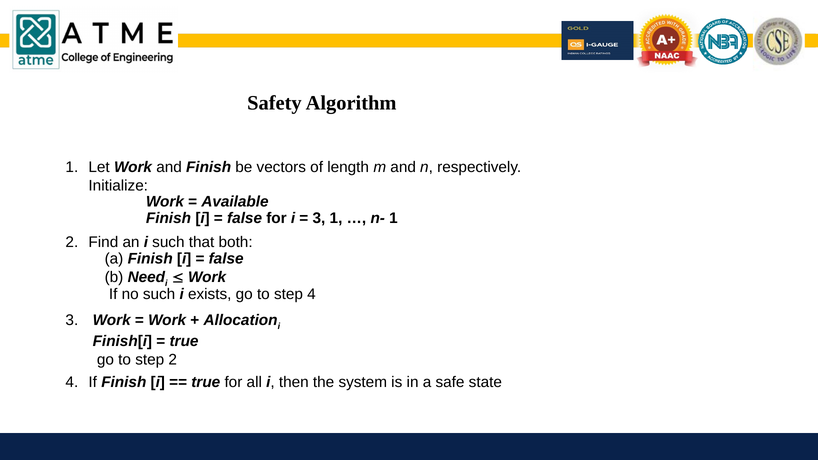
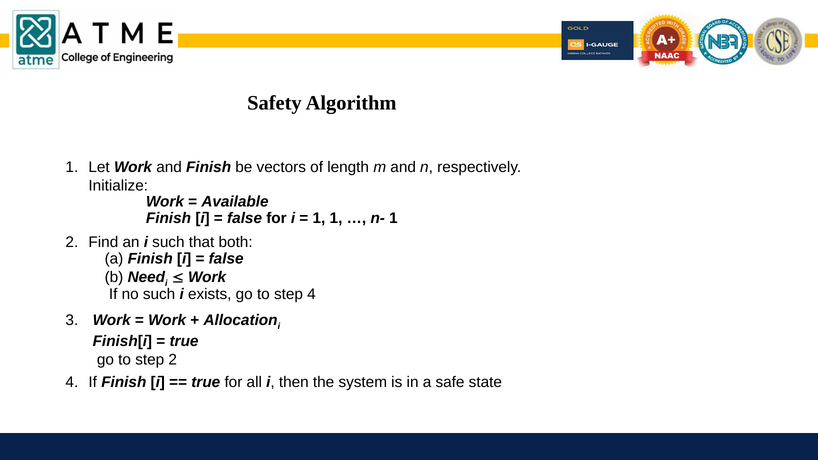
3: 3 -> 1 (319, 218)
